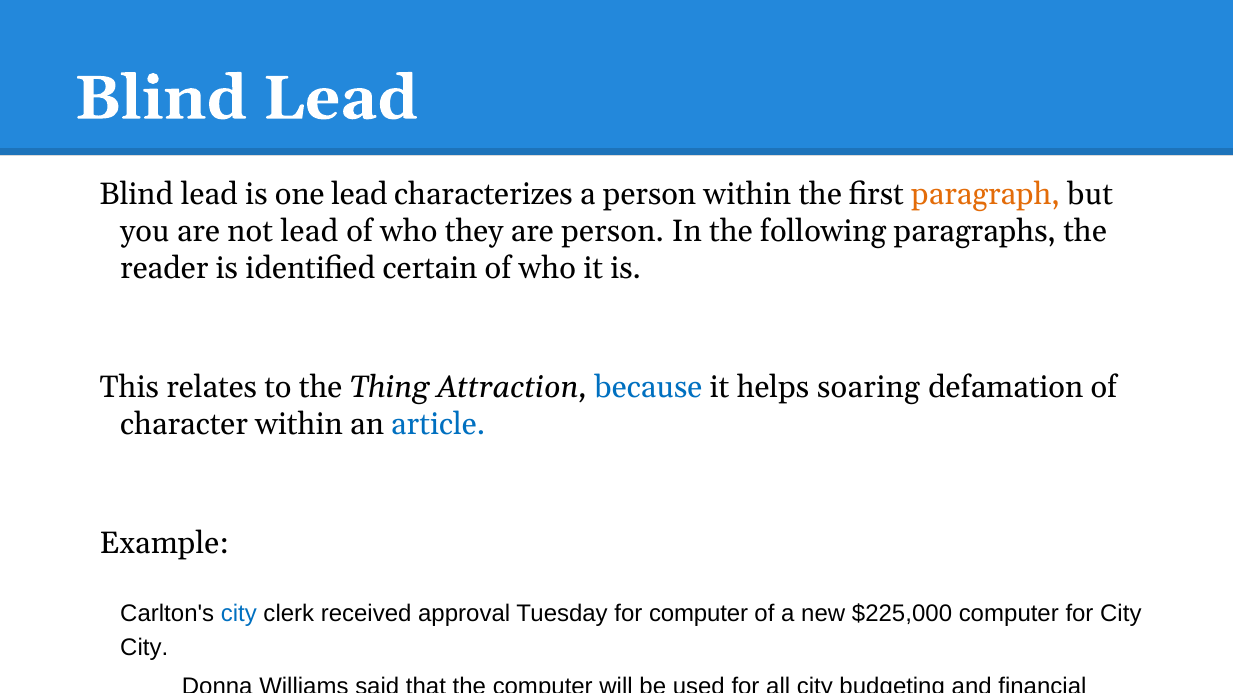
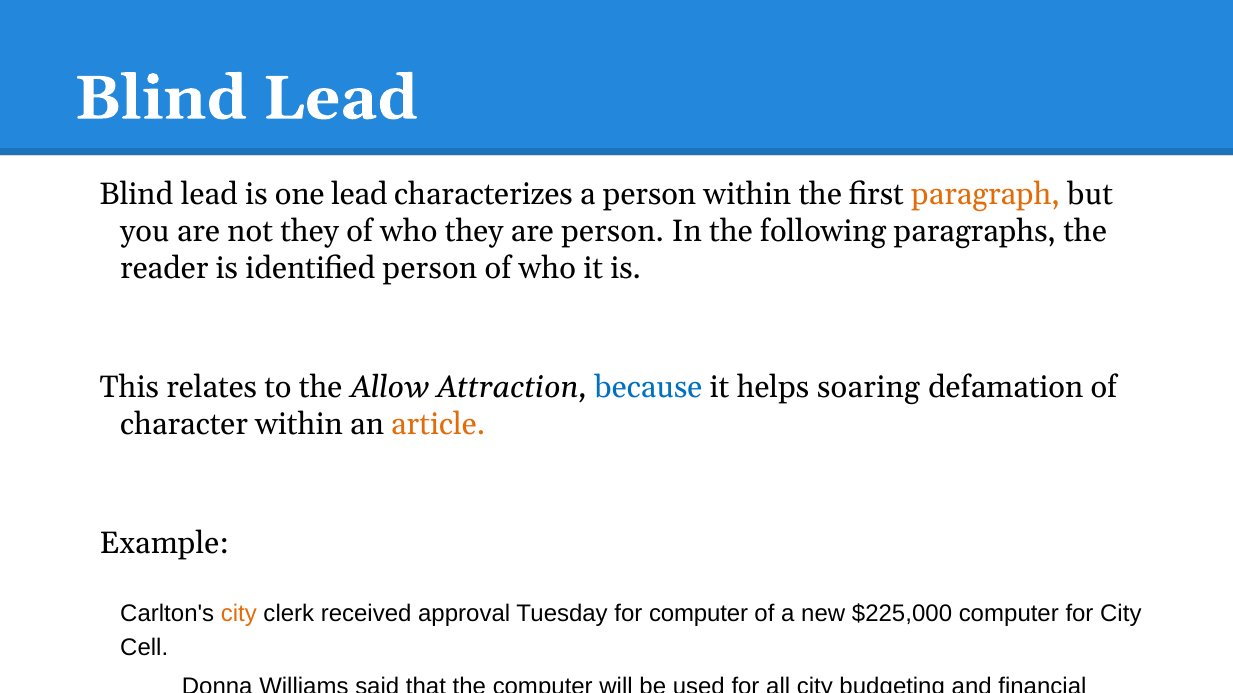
not lead: lead -> they (310, 232)
identified certain: certain -> person (430, 269)
Thing: Thing -> Allow (390, 388)
article colour: blue -> orange (438, 425)
city colour: blue -> orange (239, 614)
City: City -> Cell (144, 649)
